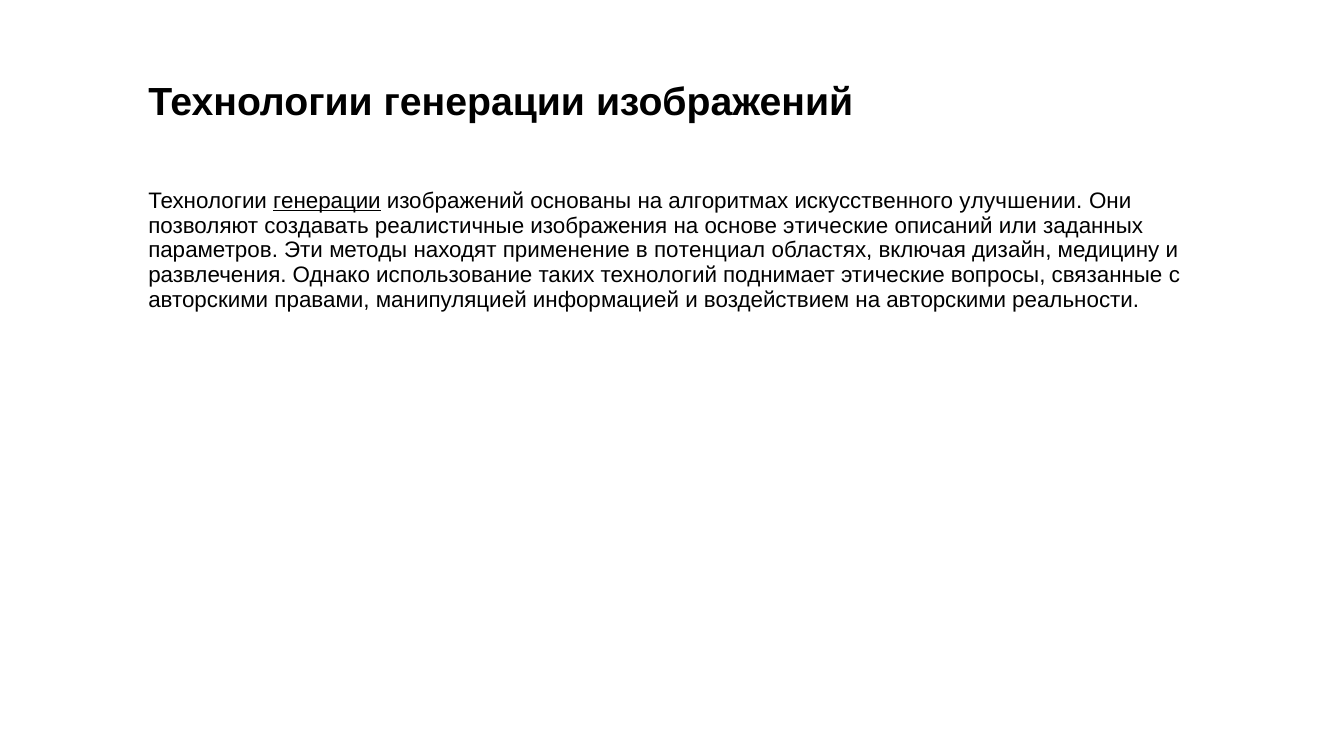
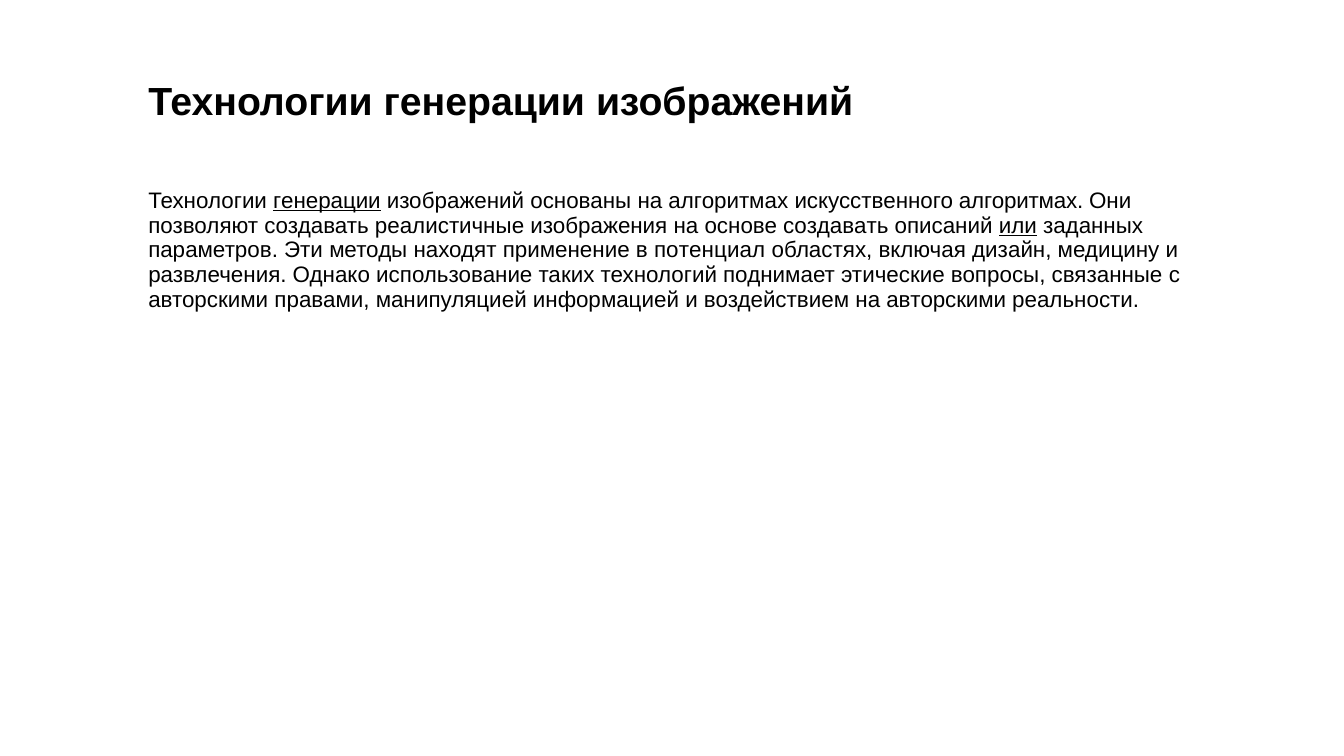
искусственного улучшении: улучшении -> алгоритмах (1021, 201)
основе этические: этические -> создавать (836, 226)
или underline: none -> present (1018, 226)
